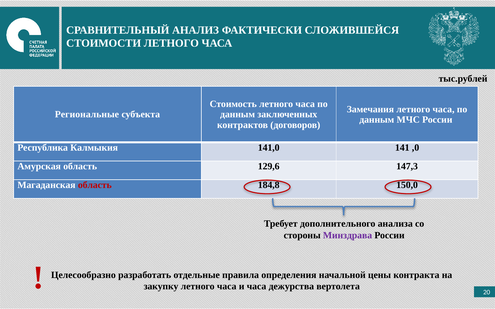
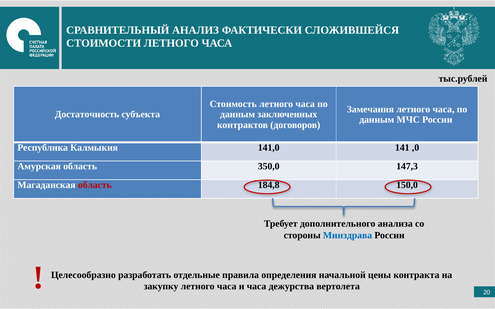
Региональные: Региональные -> Достаточность (87, 115)
129,6: 129,6 -> 350,0 (269, 167)
Минздрава colour: purple -> blue (348, 236)
